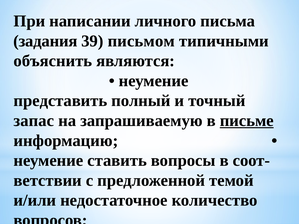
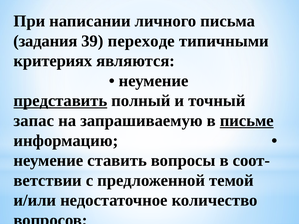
письмом: письмом -> переходе (141, 41)
объяснить: объяснить -> критериях (53, 61)
представить underline: none -> present (60, 101)
